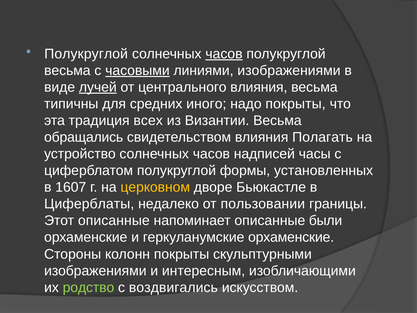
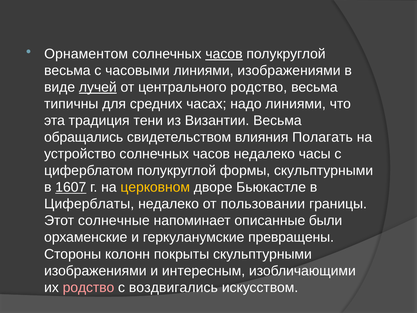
Полукруглой: Полукруглой -> Орнаментом (86, 54)
часовыми underline: present -> none (137, 70)
центрального влияния: влияния -> родство (259, 87)
иного: иного -> часах (206, 104)
надо покрыты: покрыты -> линиями (296, 104)
всех: всех -> тени (148, 120)
часов надписей: надписей -> недалеко (264, 154)
формы установленных: установленных -> скульптурными (324, 170)
1607 underline: none -> present (71, 187)
Этот описанные: описанные -> солнечные (114, 221)
геркуланумские орхаменские: орхаменские -> превращены (291, 237)
родство colour: light green -> pink (88, 287)
